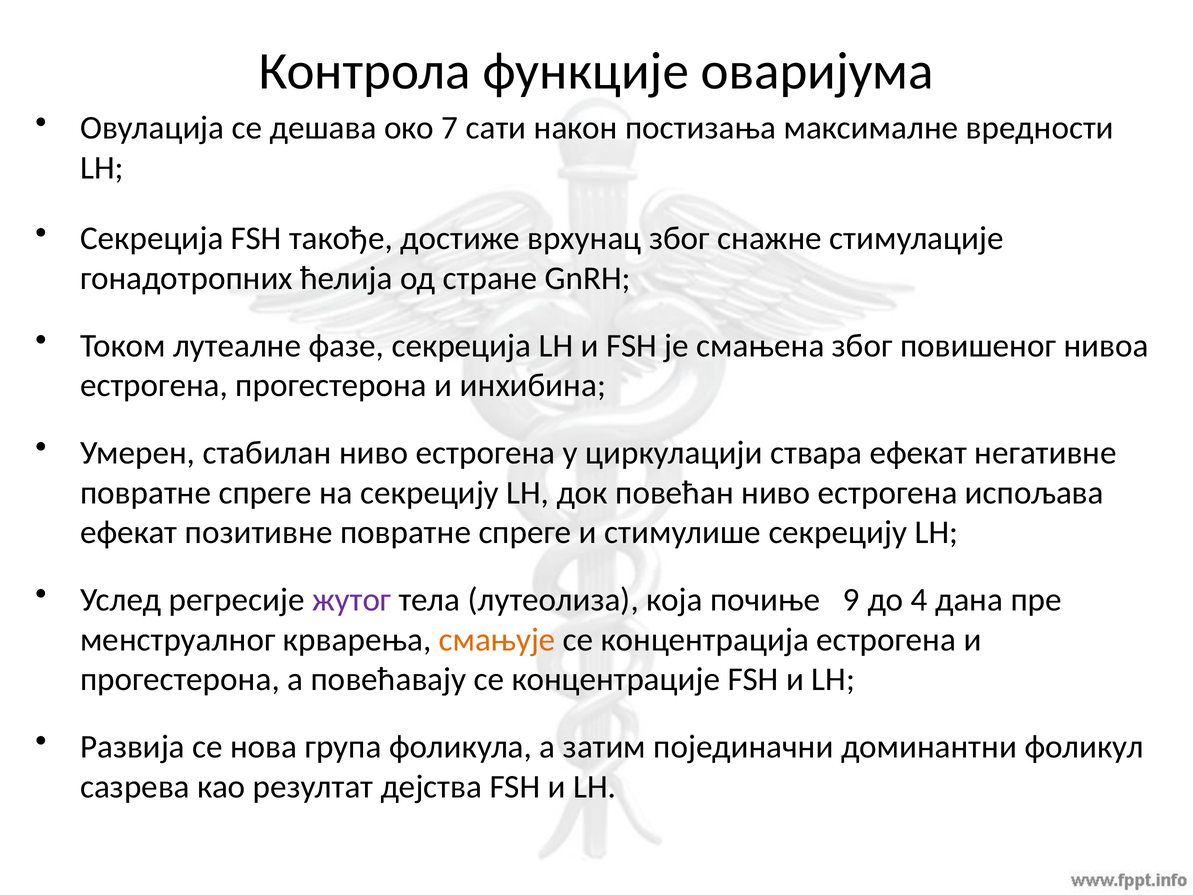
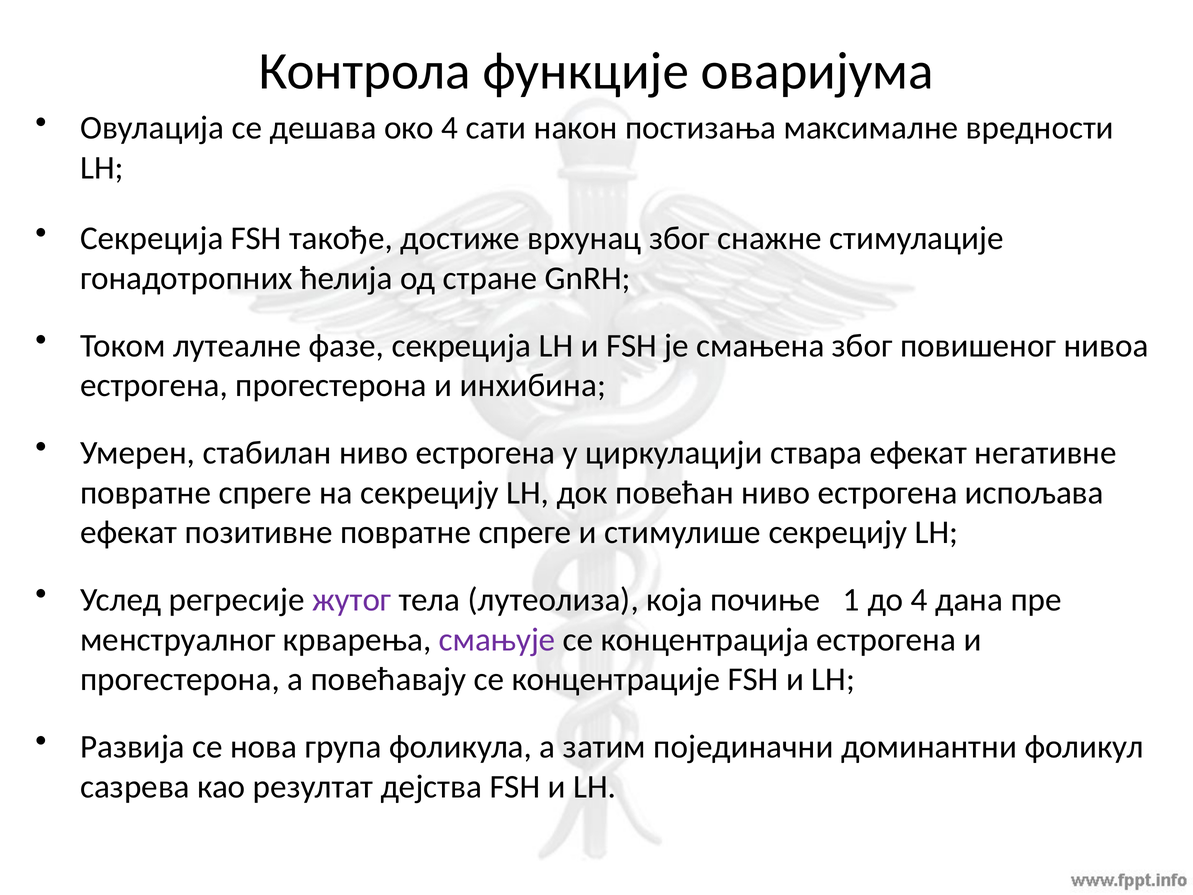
око 7: 7 -> 4 (450, 128)
9: 9 -> 1 (851, 600)
смањује colour: orange -> purple (497, 639)
